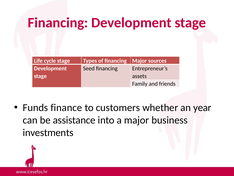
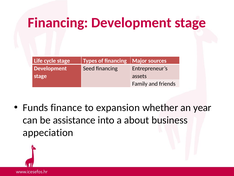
customers: customers -> expansion (118, 107)
a major: major -> about (137, 120)
investments: investments -> appeciation (48, 132)
